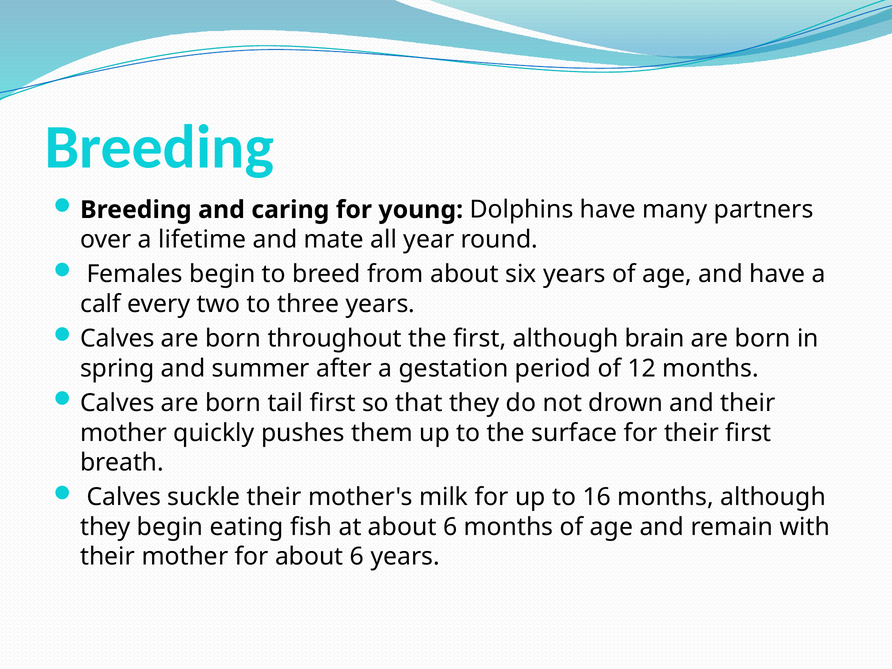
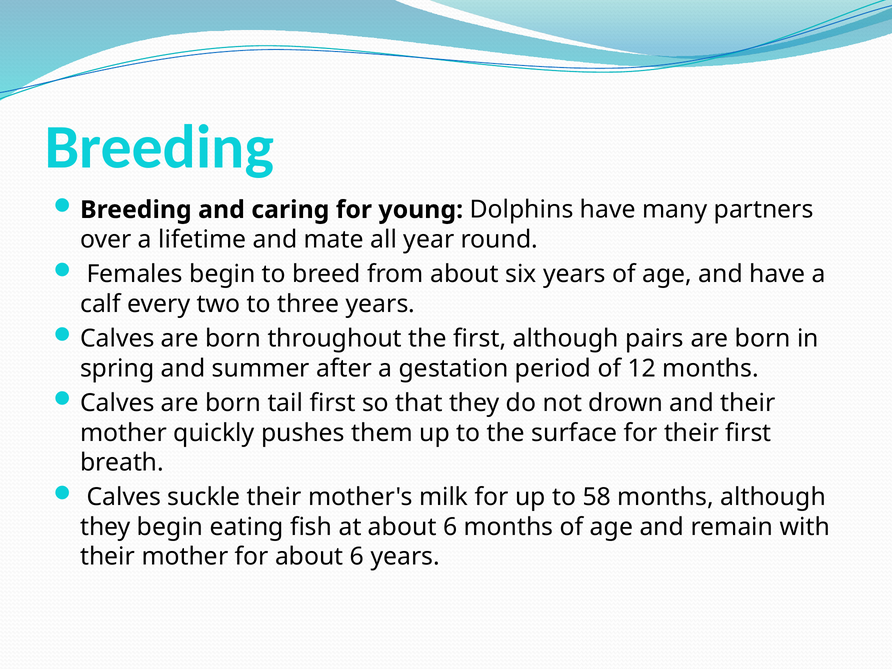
brain: brain -> pairs (654, 339)
16: 16 -> 58 (597, 497)
